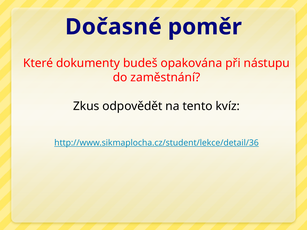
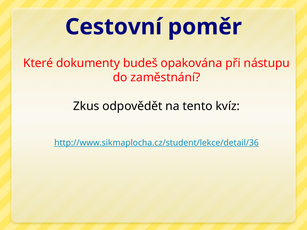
Dočasné: Dočasné -> Cestovní (114, 27)
